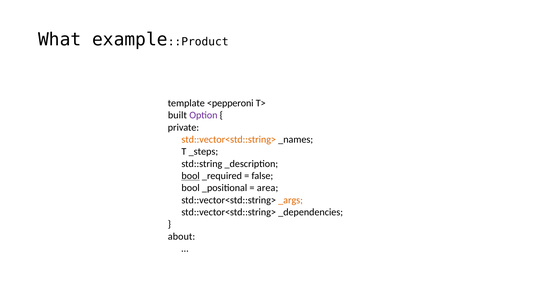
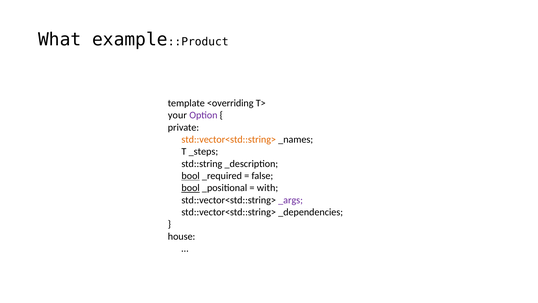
<pepperoni: <pepperoni -> <overriding (230, 103)
built: built -> your (177, 115)
bool underline: none -> present (191, 188)
area: area -> with (268, 188)
_args colour: orange -> purple (291, 200)
about: about -> house (182, 236)
